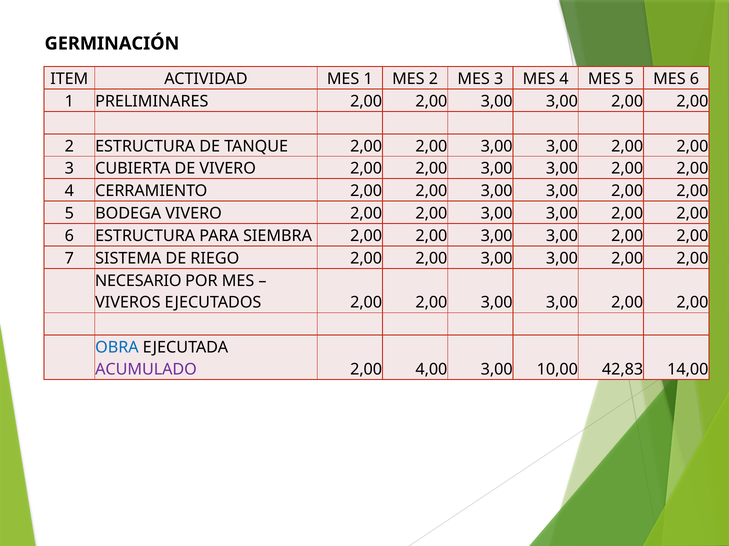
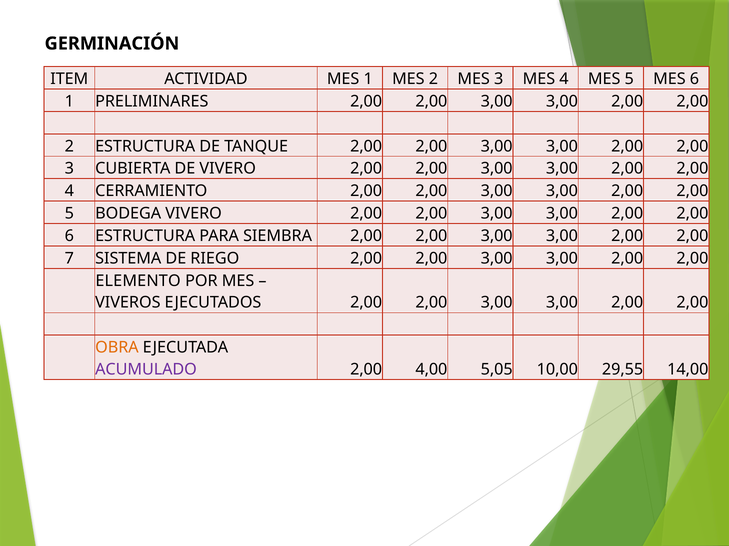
NECESARIO: NECESARIO -> ELEMENTO (138, 281)
OBRA colour: blue -> orange (117, 348)
4,00 3,00: 3,00 -> 5,05 (497, 370)
42,83: 42,83 -> 29,55 (623, 370)
